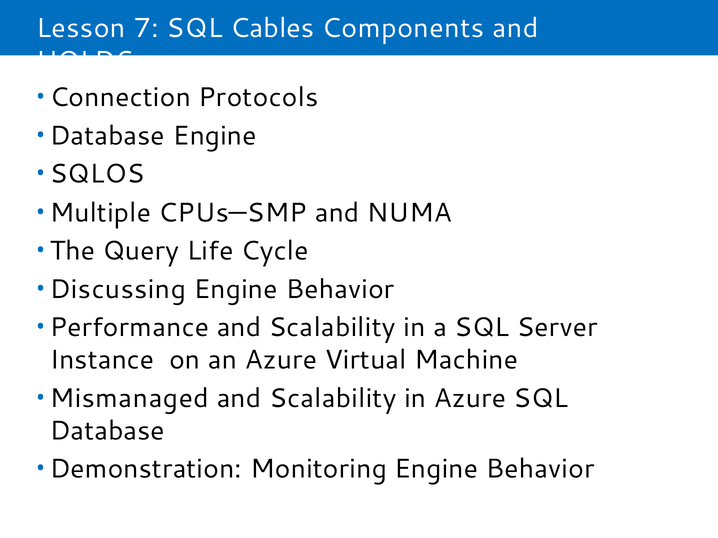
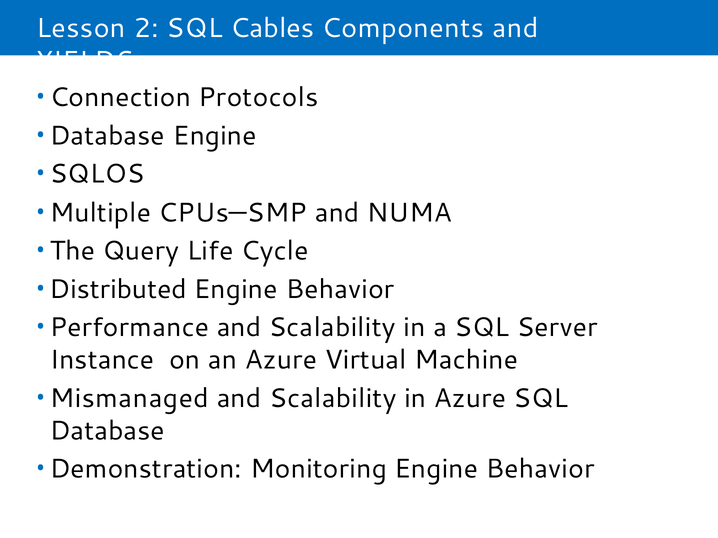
7: 7 -> 2 (146, 28)
HOLDS: HOLDS -> YIELDS (85, 61)
Discussing: Discussing -> Distributed (118, 289)
